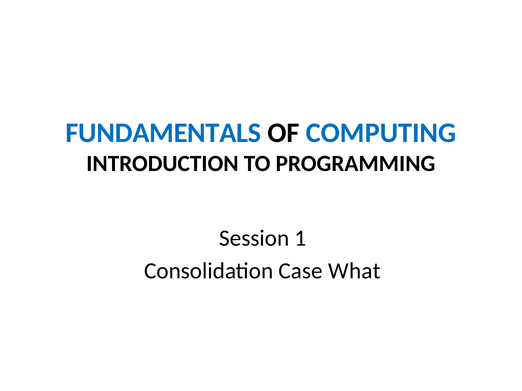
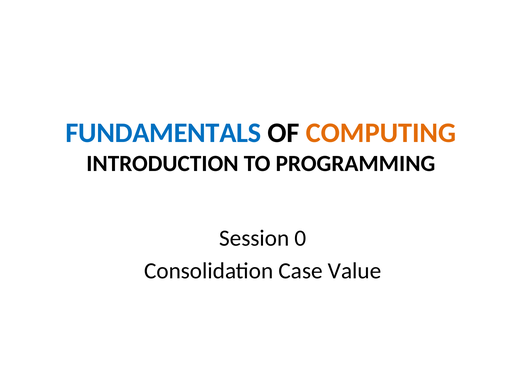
COMPUTING colour: blue -> orange (381, 133)
1: 1 -> 0 (300, 239)
What: What -> Value (355, 271)
